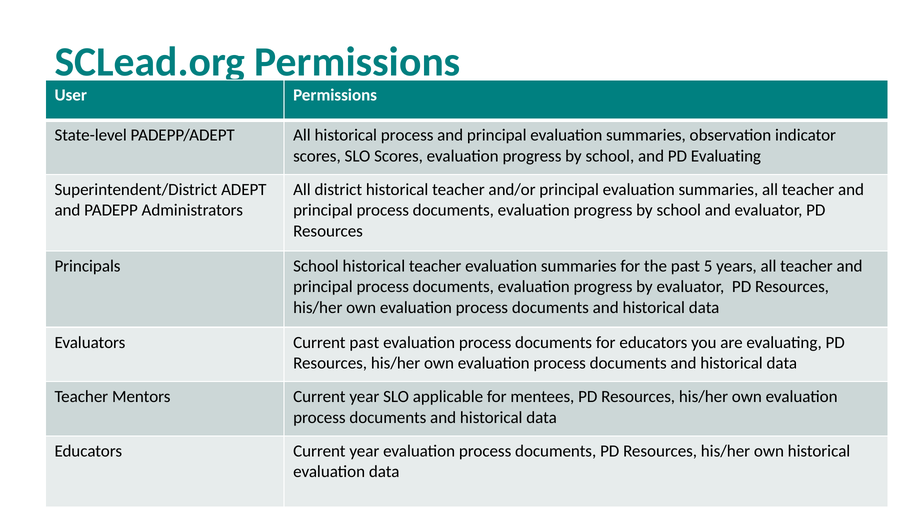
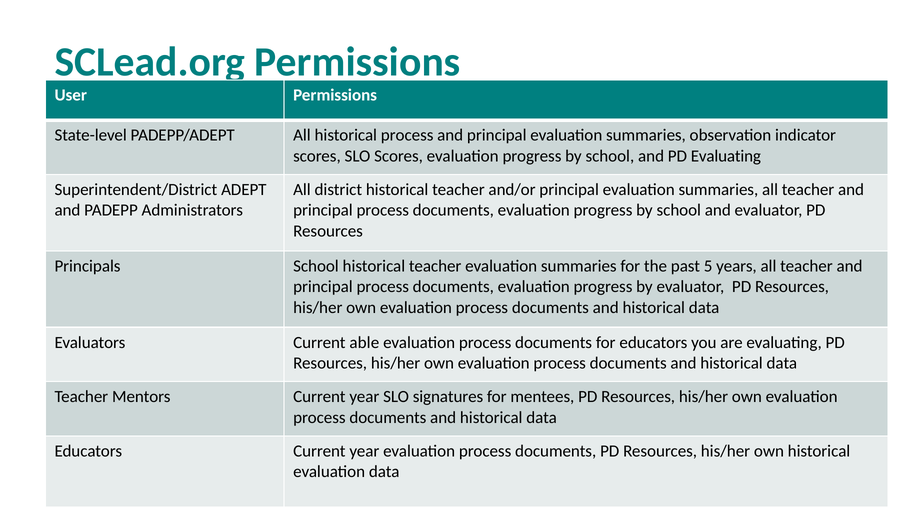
Current past: past -> able (364, 343)
applicable: applicable -> signatures (448, 397)
